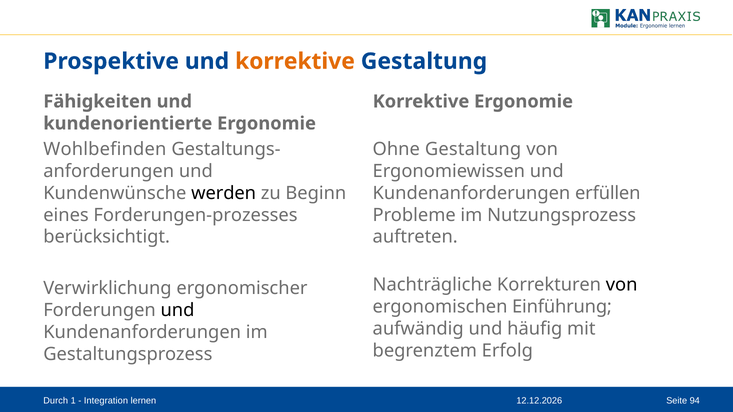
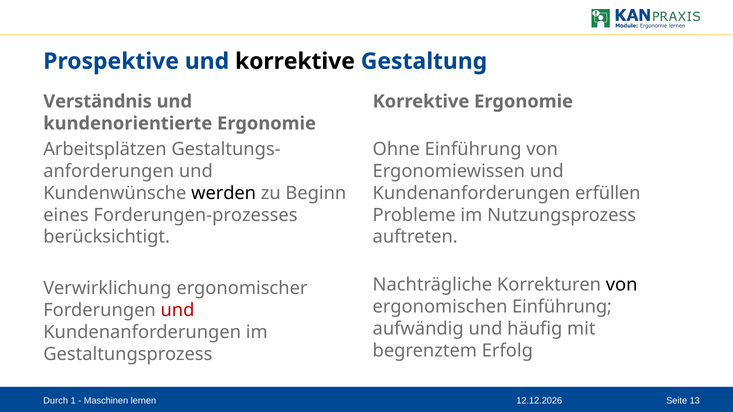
korrektive colour: orange -> black (295, 61)
Fähigkeiten: Fähigkeiten -> Verständnis (98, 102)
Wohlbefinden: Wohlbefinden -> Arbeitsplätzen (105, 149)
Ohne Gestaltung: Gestaltung -> Einführung (473, 149)
und colour: black -> red (177, 310)
Integration: Integration -> Maschinen (106, 401)
94: 94 -> 13 (695, 401)
